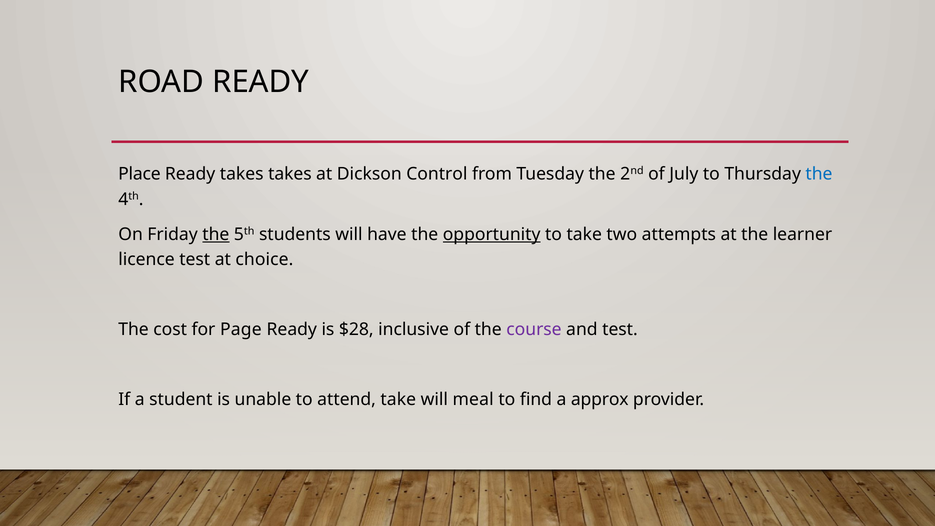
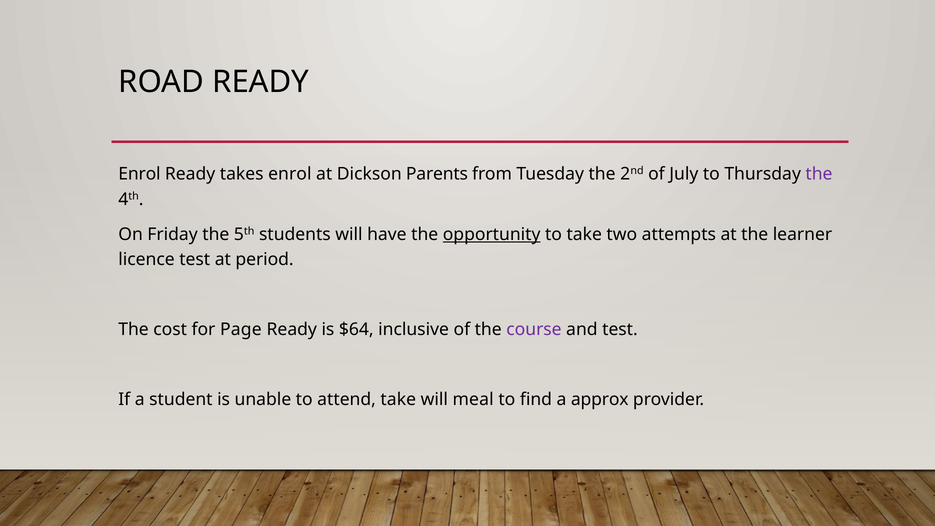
Place: Place -> Enrol (139, 174)
takes takes: takes -> enrol (290, 174)
Control: Control -> Parents (437, 174)
the colour: blue -> purple (819, 174)
the underline: present -> none (216, 234)
choice: choice -> period (265, 259)
$28: $28 -> $64 (356, 329)
